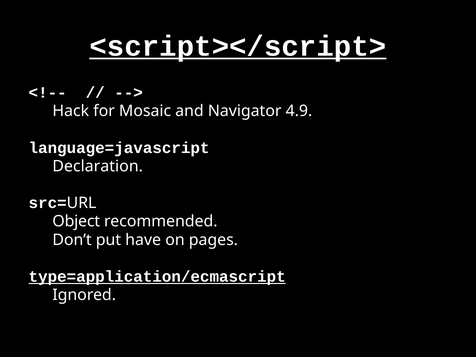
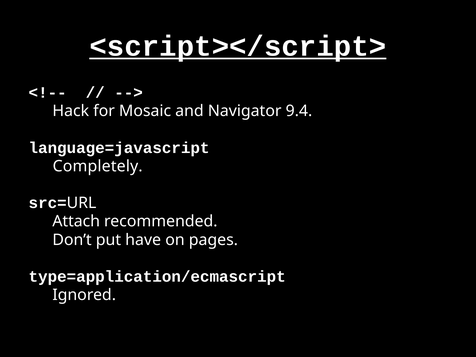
4.9: 4.9 -> 9.4 (299, 111)
Declaration: Declaration -> Completely (98, 166)
Object: Object -> Attach (76, 221)
type=application/ecmascript underline: present -> none (157, 277)
